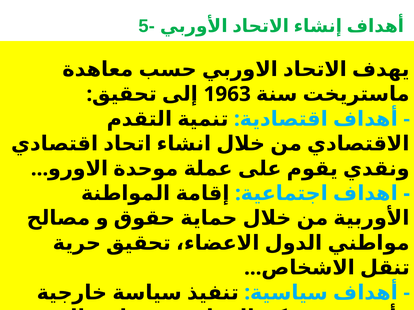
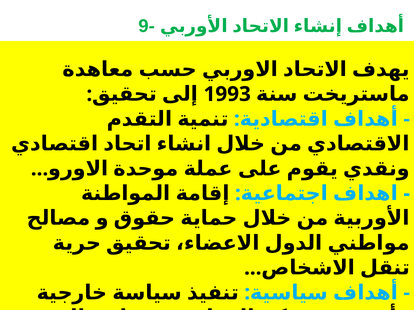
5-: 5- -> 9- (147, 26)
1963: 1963 -> 1993 (227, 94)
